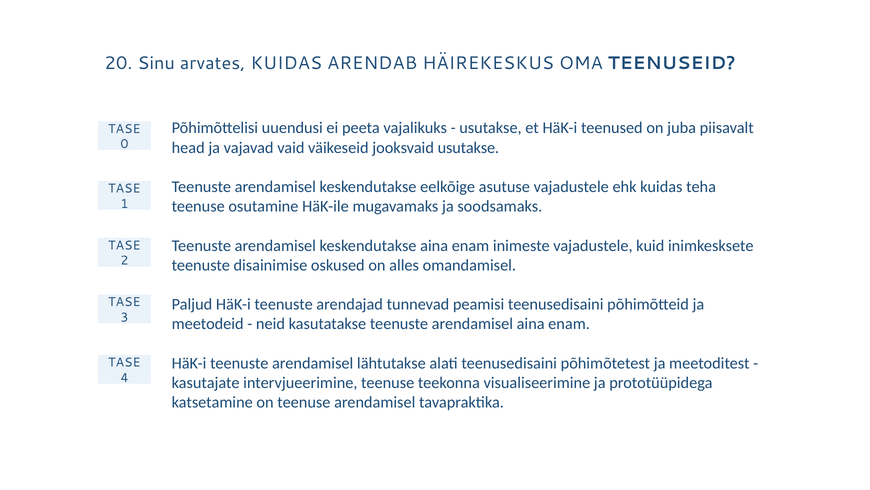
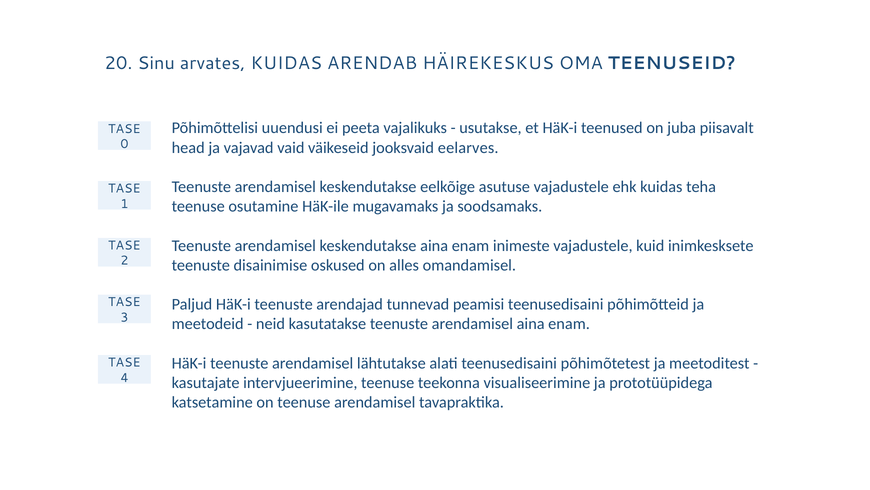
jooksvaid usutakse: usutakse -> eelarves (468, 147)
